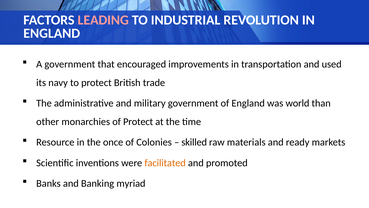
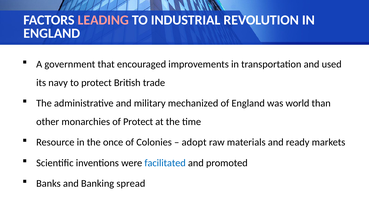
military government: government -> mechanized (193, 103)
skilled: skilled -> adopt (194, 142)
facilitated colour: orange -> blue (165, 163)
myriad: myriad -> spread (131, 183)
